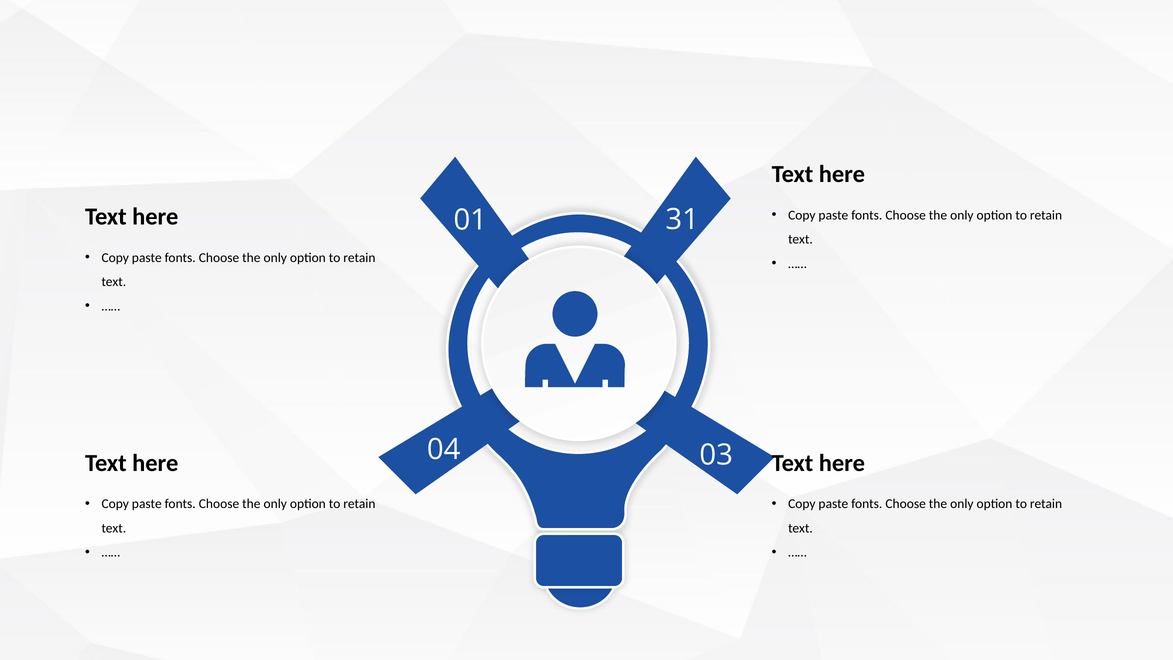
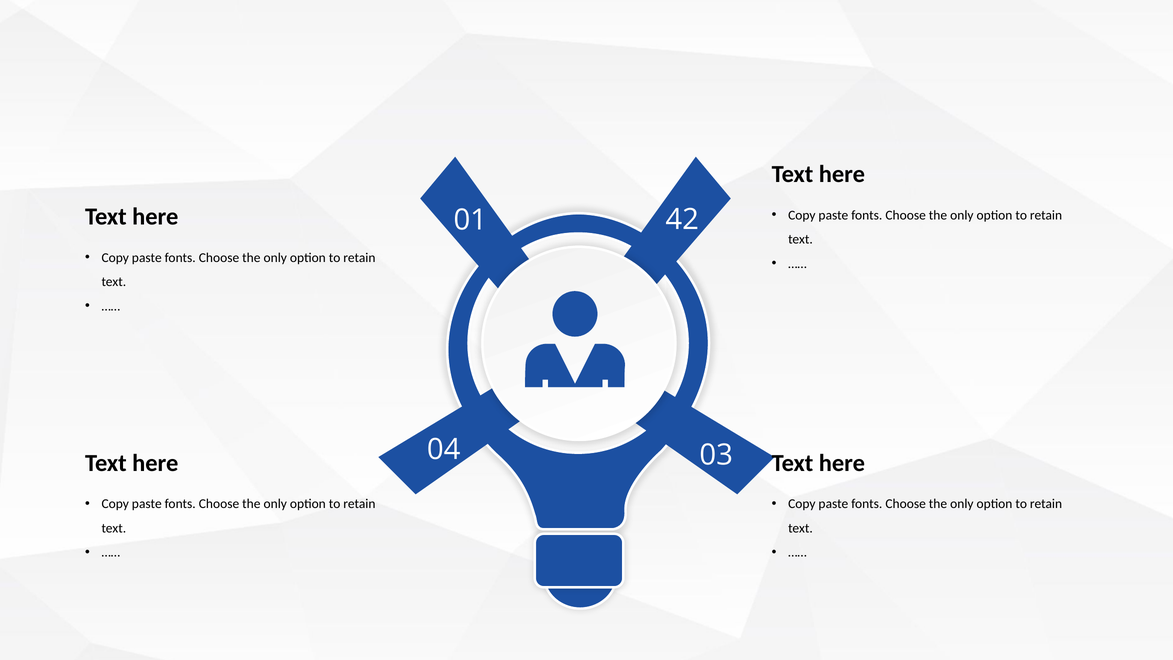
31: 31 -> 42 (682, 219)
